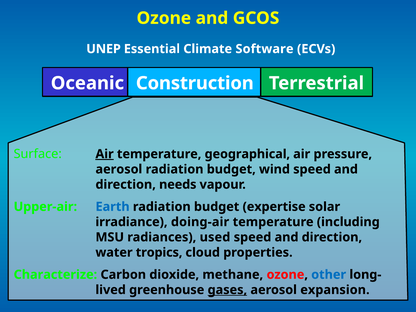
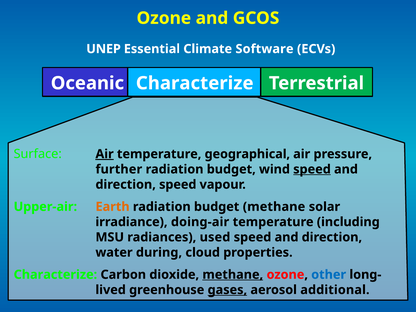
Oceanic Construction: Construction -> Characterize (195, 83)
aerosol: aerosol -> further (119, 169)
speed underline: none -> present (312, 169)
direction needs: needs -> speed (178, 185)
Earth colour: blue -> orange (113, 207)
budget expertise: expertise -> methane (274, 207)
tropics: tropics -> during (159, 252)
methane underline: none -> present (233, 275)
expansion: expansion -> additional (335, 290)
